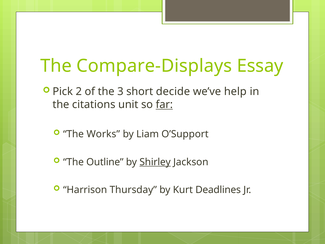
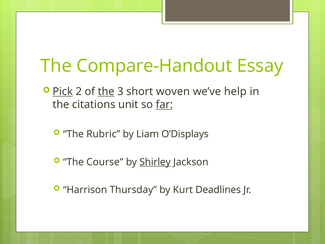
Compare-Displays: Compare-Displays -> Compare-Handout (154, 66)
Pick underline: none -> present (63, 91)
the underline: none -> present (106, 91)
decide: decide -> woven (173, 91)
Works: Works -> Rubric (103, 134)
O’Support: O’Support -> O’Displays (185, 134)
Outline: Outline -> Course (105, 162)
